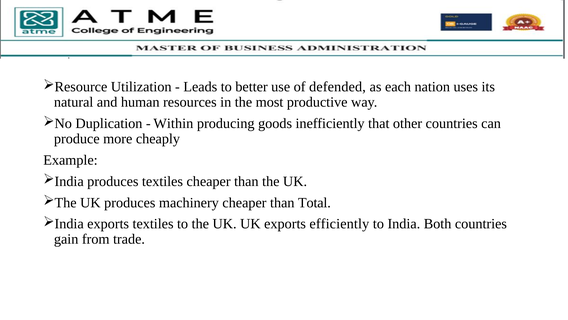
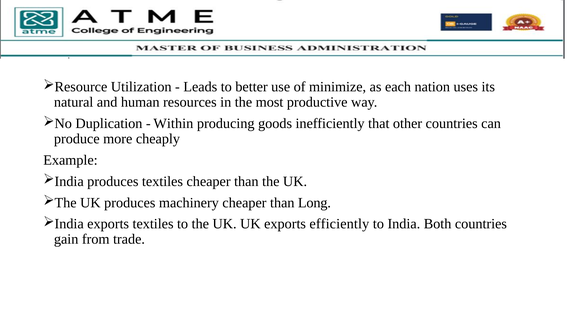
defended: defended -> minimize (338, 87)
Total: Total -> Long (314, 202)
